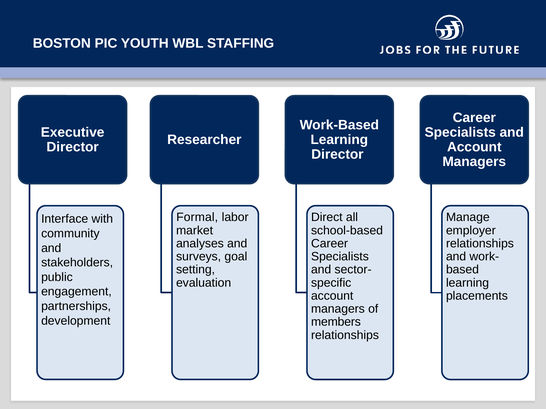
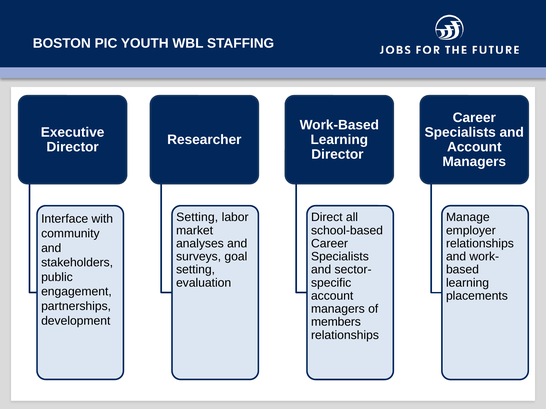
Formal: Formal -> Setting (197, 218)
